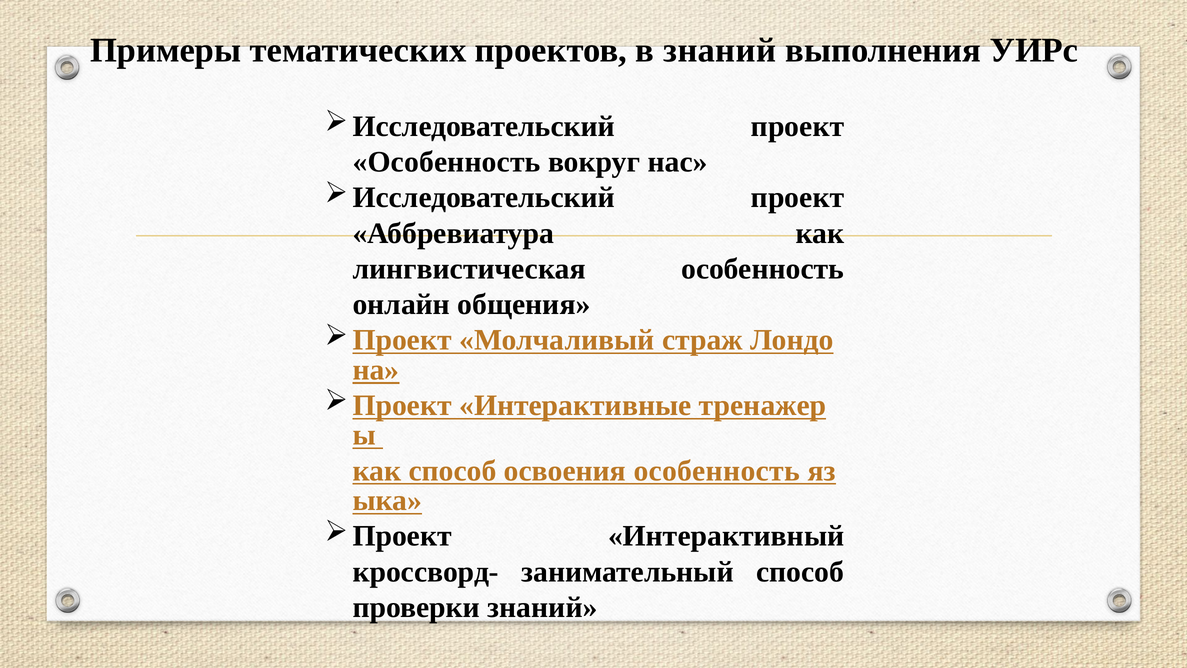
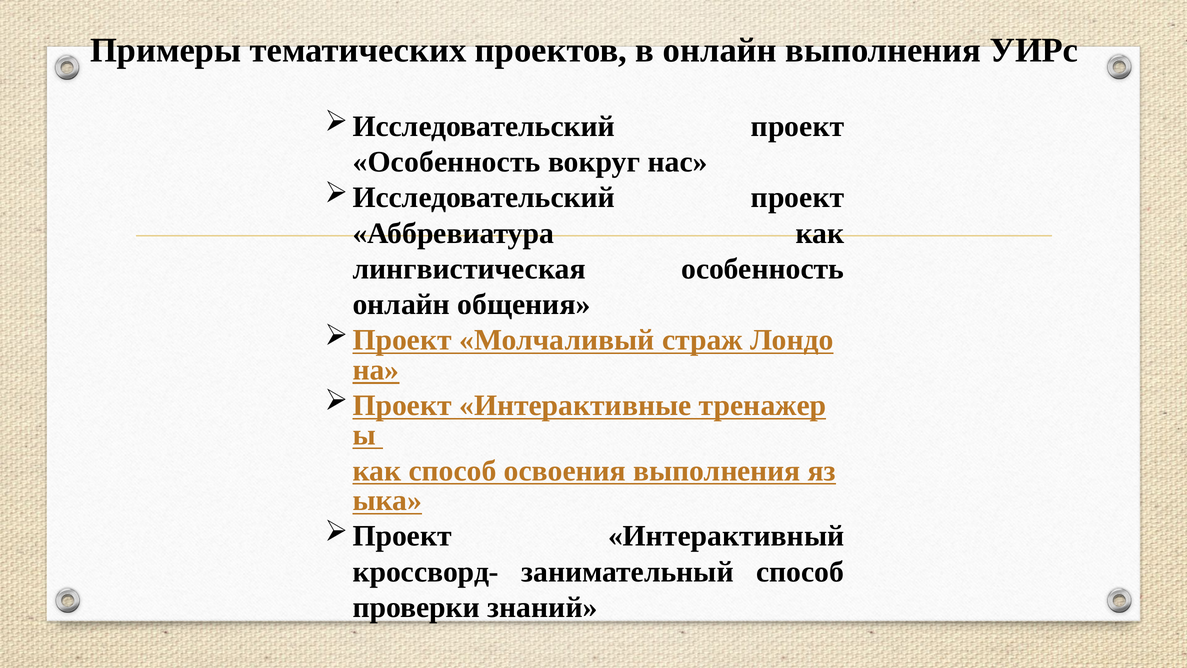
в знаний: знаний -> онлайн (720, 50)
освоения особенность: особенность -> выполнения (717, 471)
